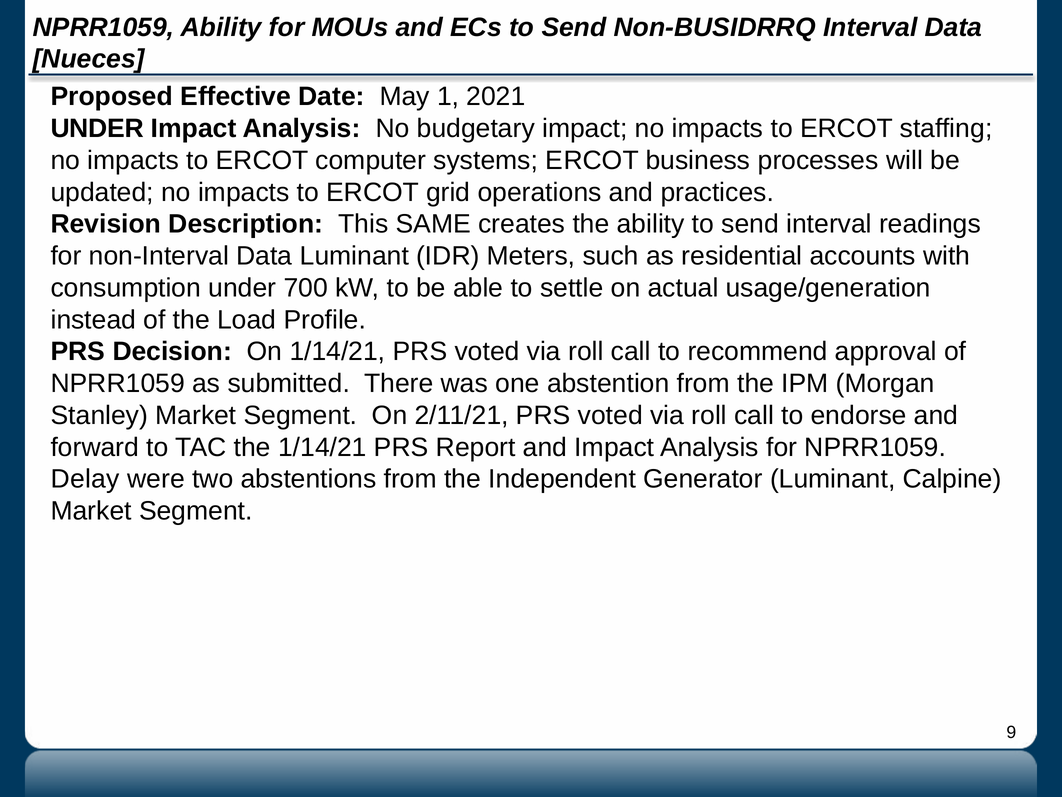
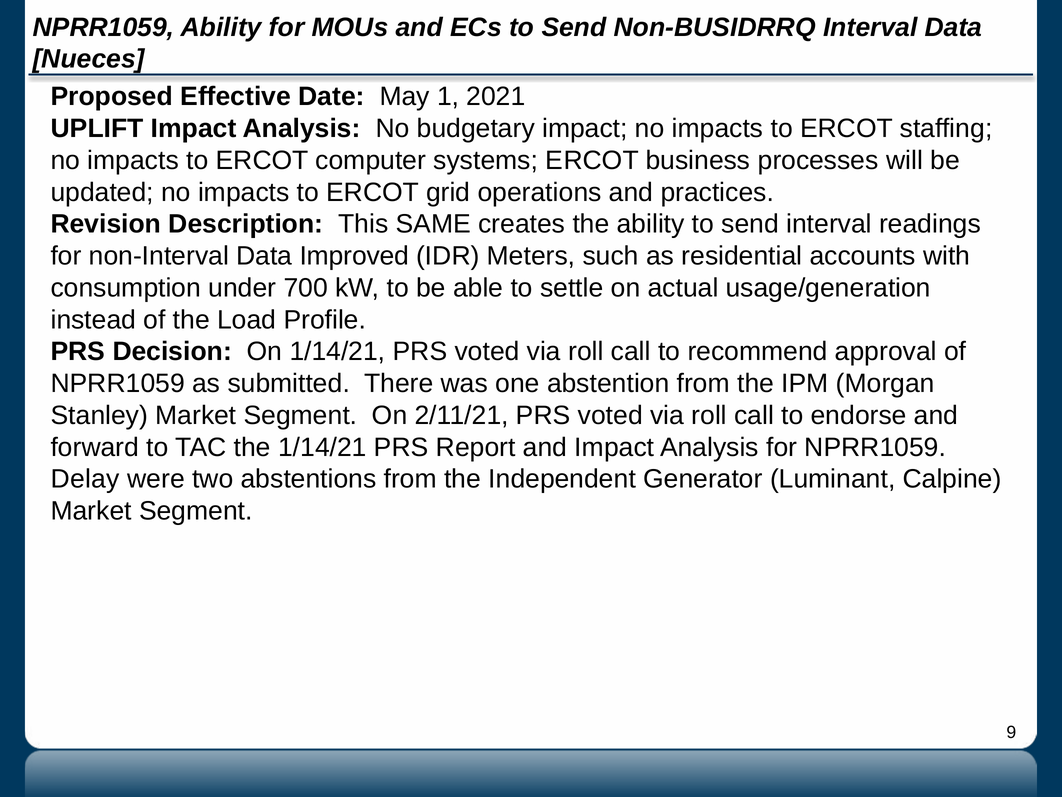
UNDER: UNDER -> UPLIFT (97, 128)
Data Luminant: Luminant -> Improved (354, 256)
